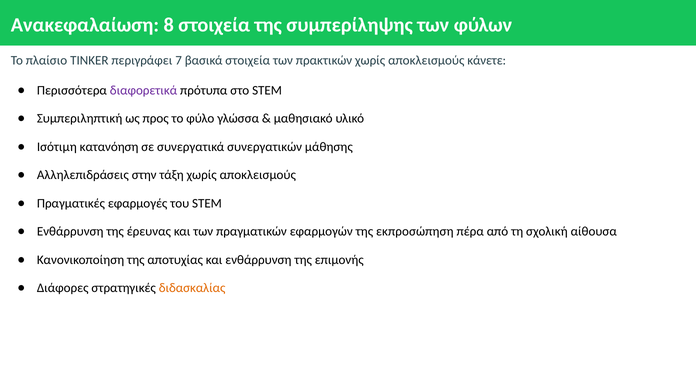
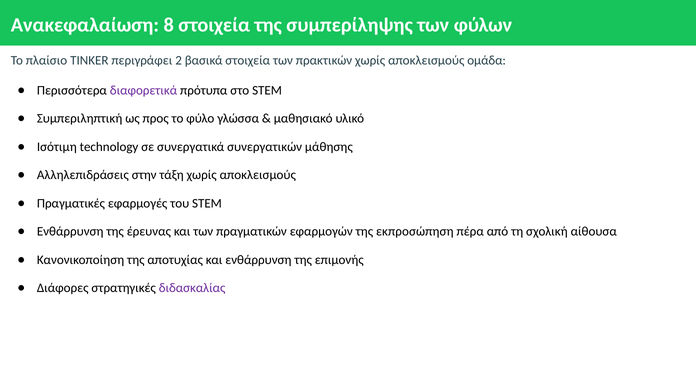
7: 7 -> 2 (179, 61)
κάνετε: κάνετε -> ομάδα (487, 61)
κατανόηση: κατανόηση -> technology (109, 147)
διδασκαλίας colour: orange -> purple (192, 288)
